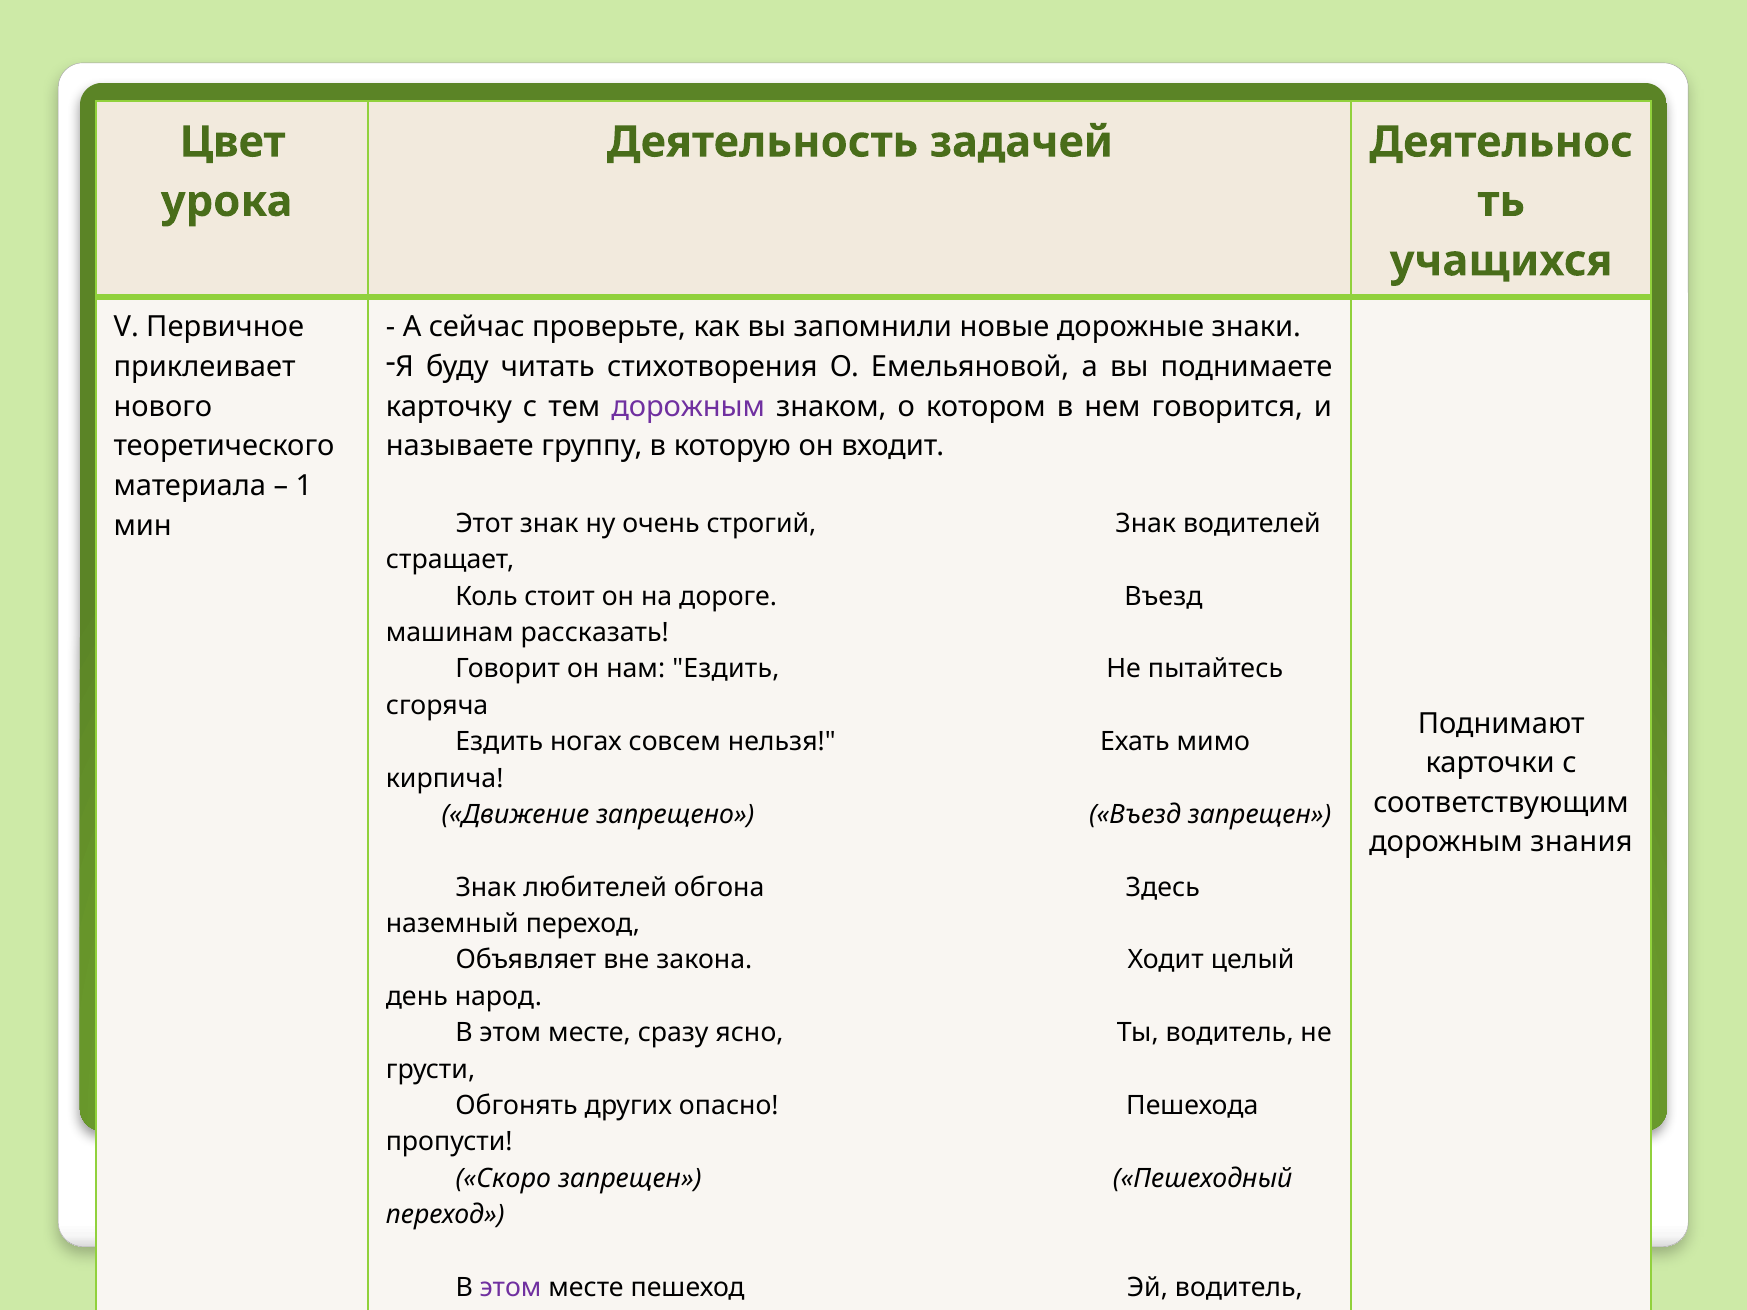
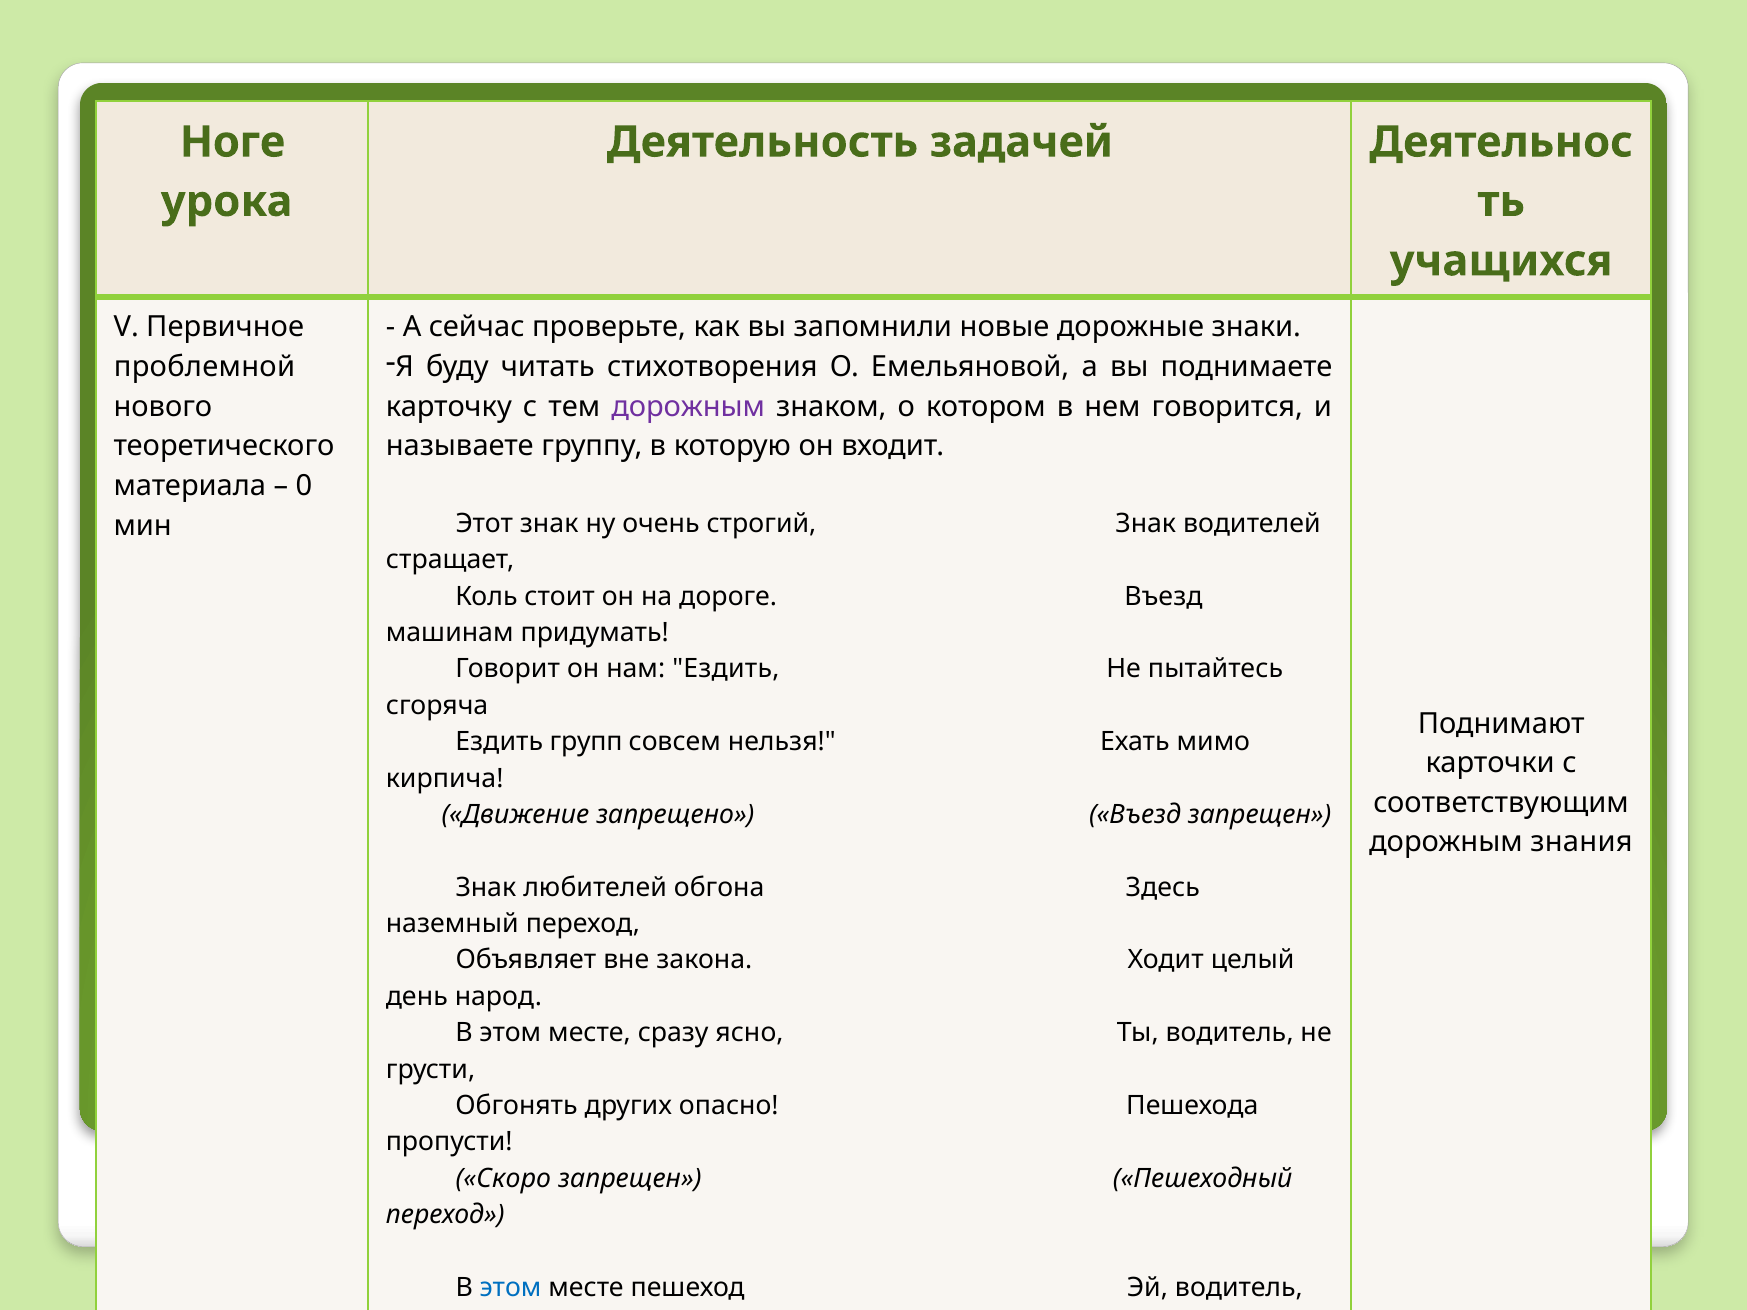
Цвет: Цвет -> Ноге (232, 142)
приклеивает: приклеивает -> проблемной (204, 367)
1: 1 -> 0 (304, 486)
рассказать: рассказать -> придумать (595, 633)
ногах: ногах -> групп (586, 742)
этом colour: purple -> blue (510, 1288)
